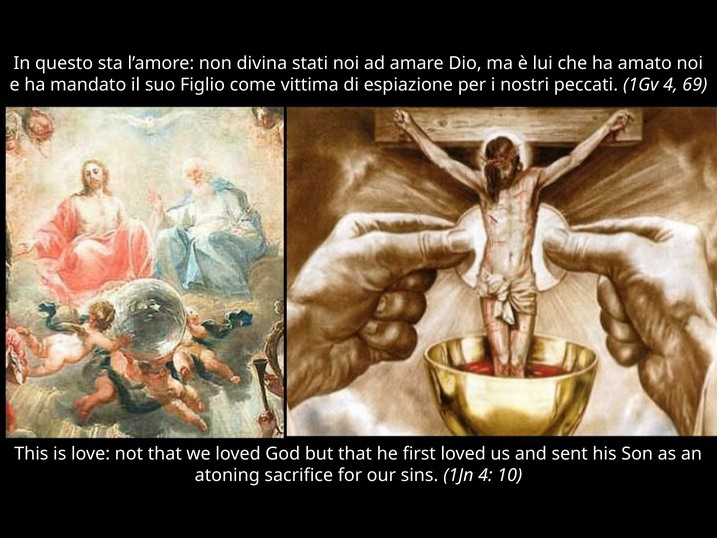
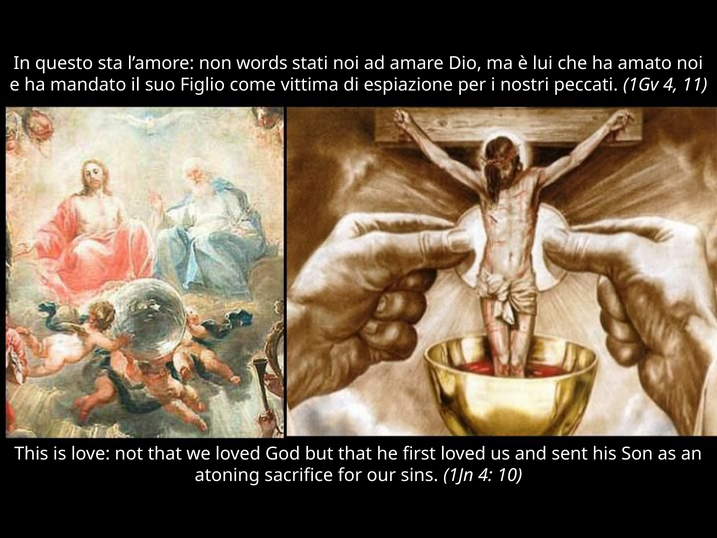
divina: divina -> words (262, 63)
69: 69 -> 11 (695, 85)
